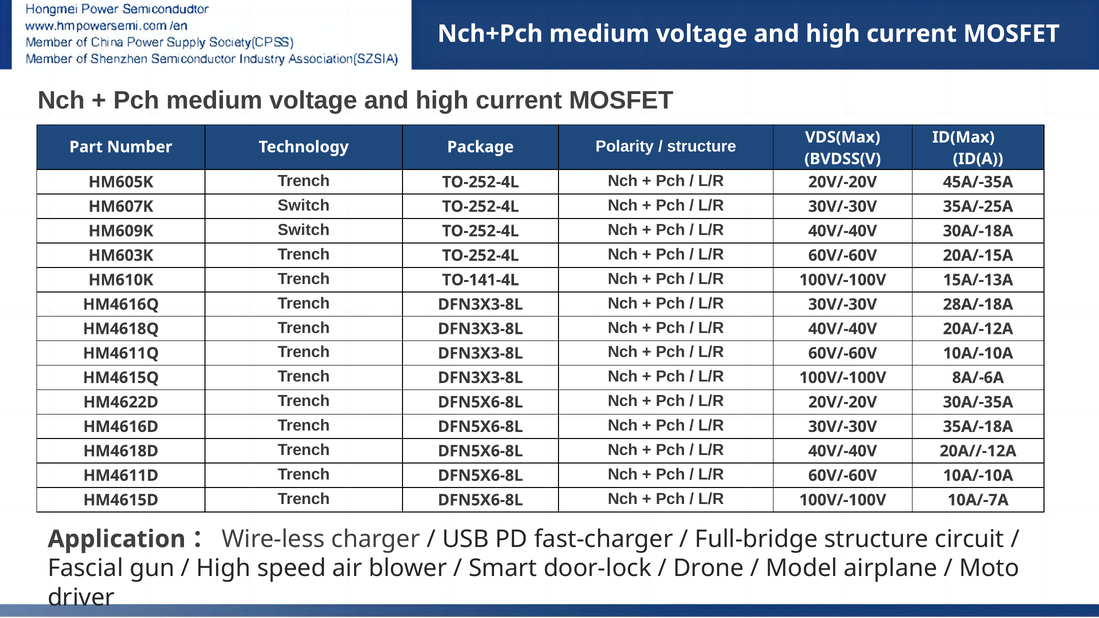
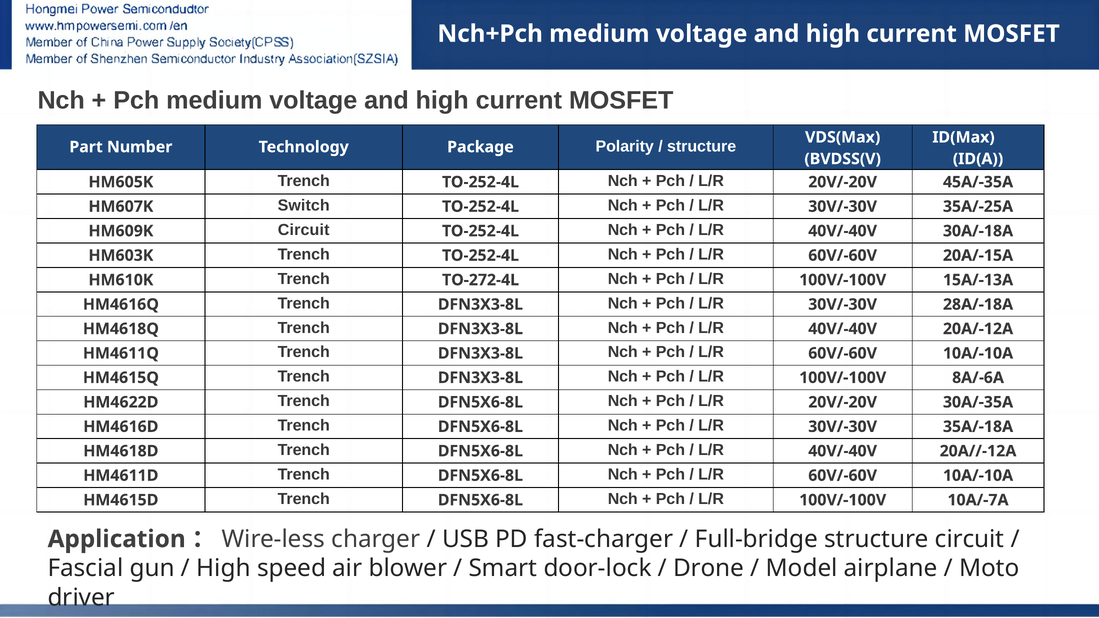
HM609K Switch: Switch -> Circuit (304, 230)
TO-141-4L: TO-141-4L -> TO-272-4L (481, 280)
